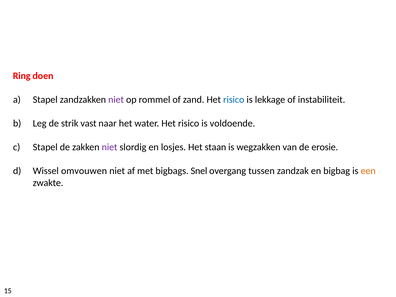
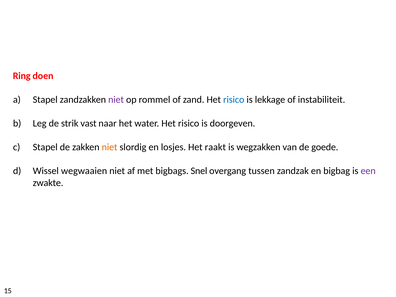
voldoende: voldoende -> doorgeven (233, 123)
niet colour: purple -> orange (110, 147)
staan: staan -> raakt (215, 147)
erosie: erosie -> goede (325, 147)
omvouwen: omvouwen -> wegwaaien (84, 171)
een colour: orange -> purple (368, 171)
